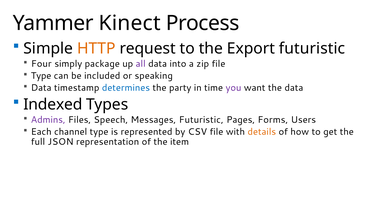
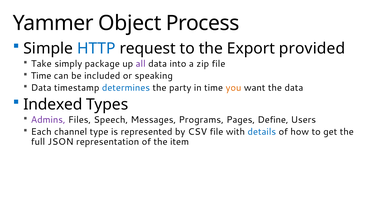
Kinect: Kinect -> Object (130, 23)
HTTP colour: orange -> blue (96, 48)
Export futuristic: futuristic -> provided (312, 48)
Four: Four -> Take (41, 64)
Type: Type -> Time (41, 76)
you colour: purple -> orange (233, 88)
Messages Futuristic: Futuristic -> Programs (201, 120)
Forms: Forms -> Define (273, 120)
details colour: orange -> blue (262, 132)
